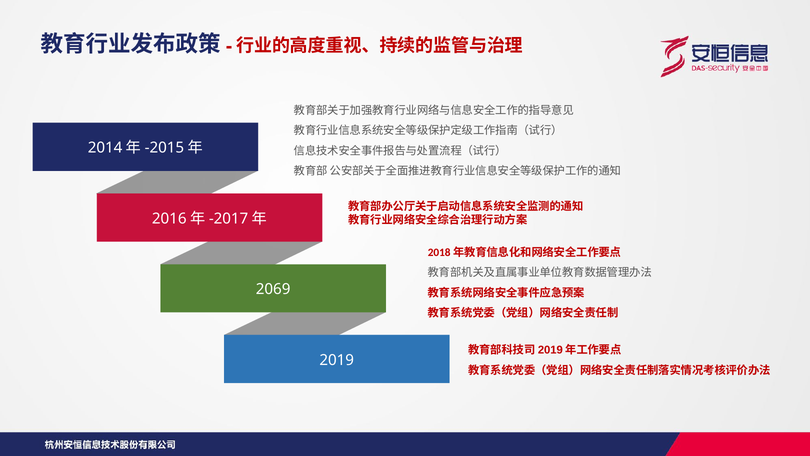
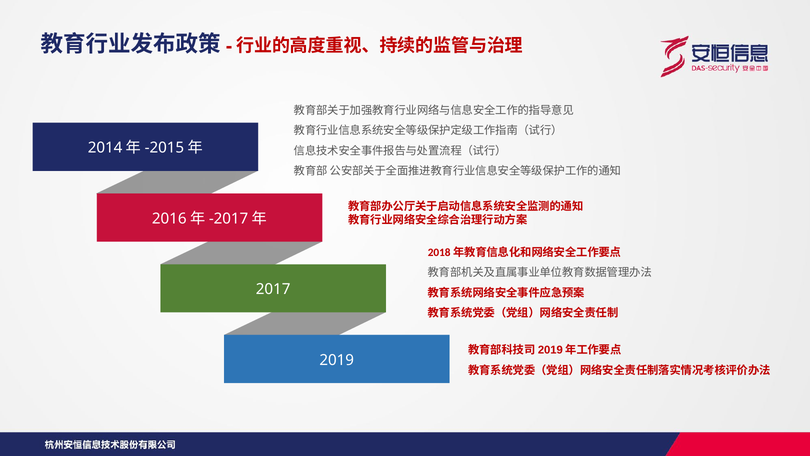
2069: 2069 -> 2017 (273, 289)
